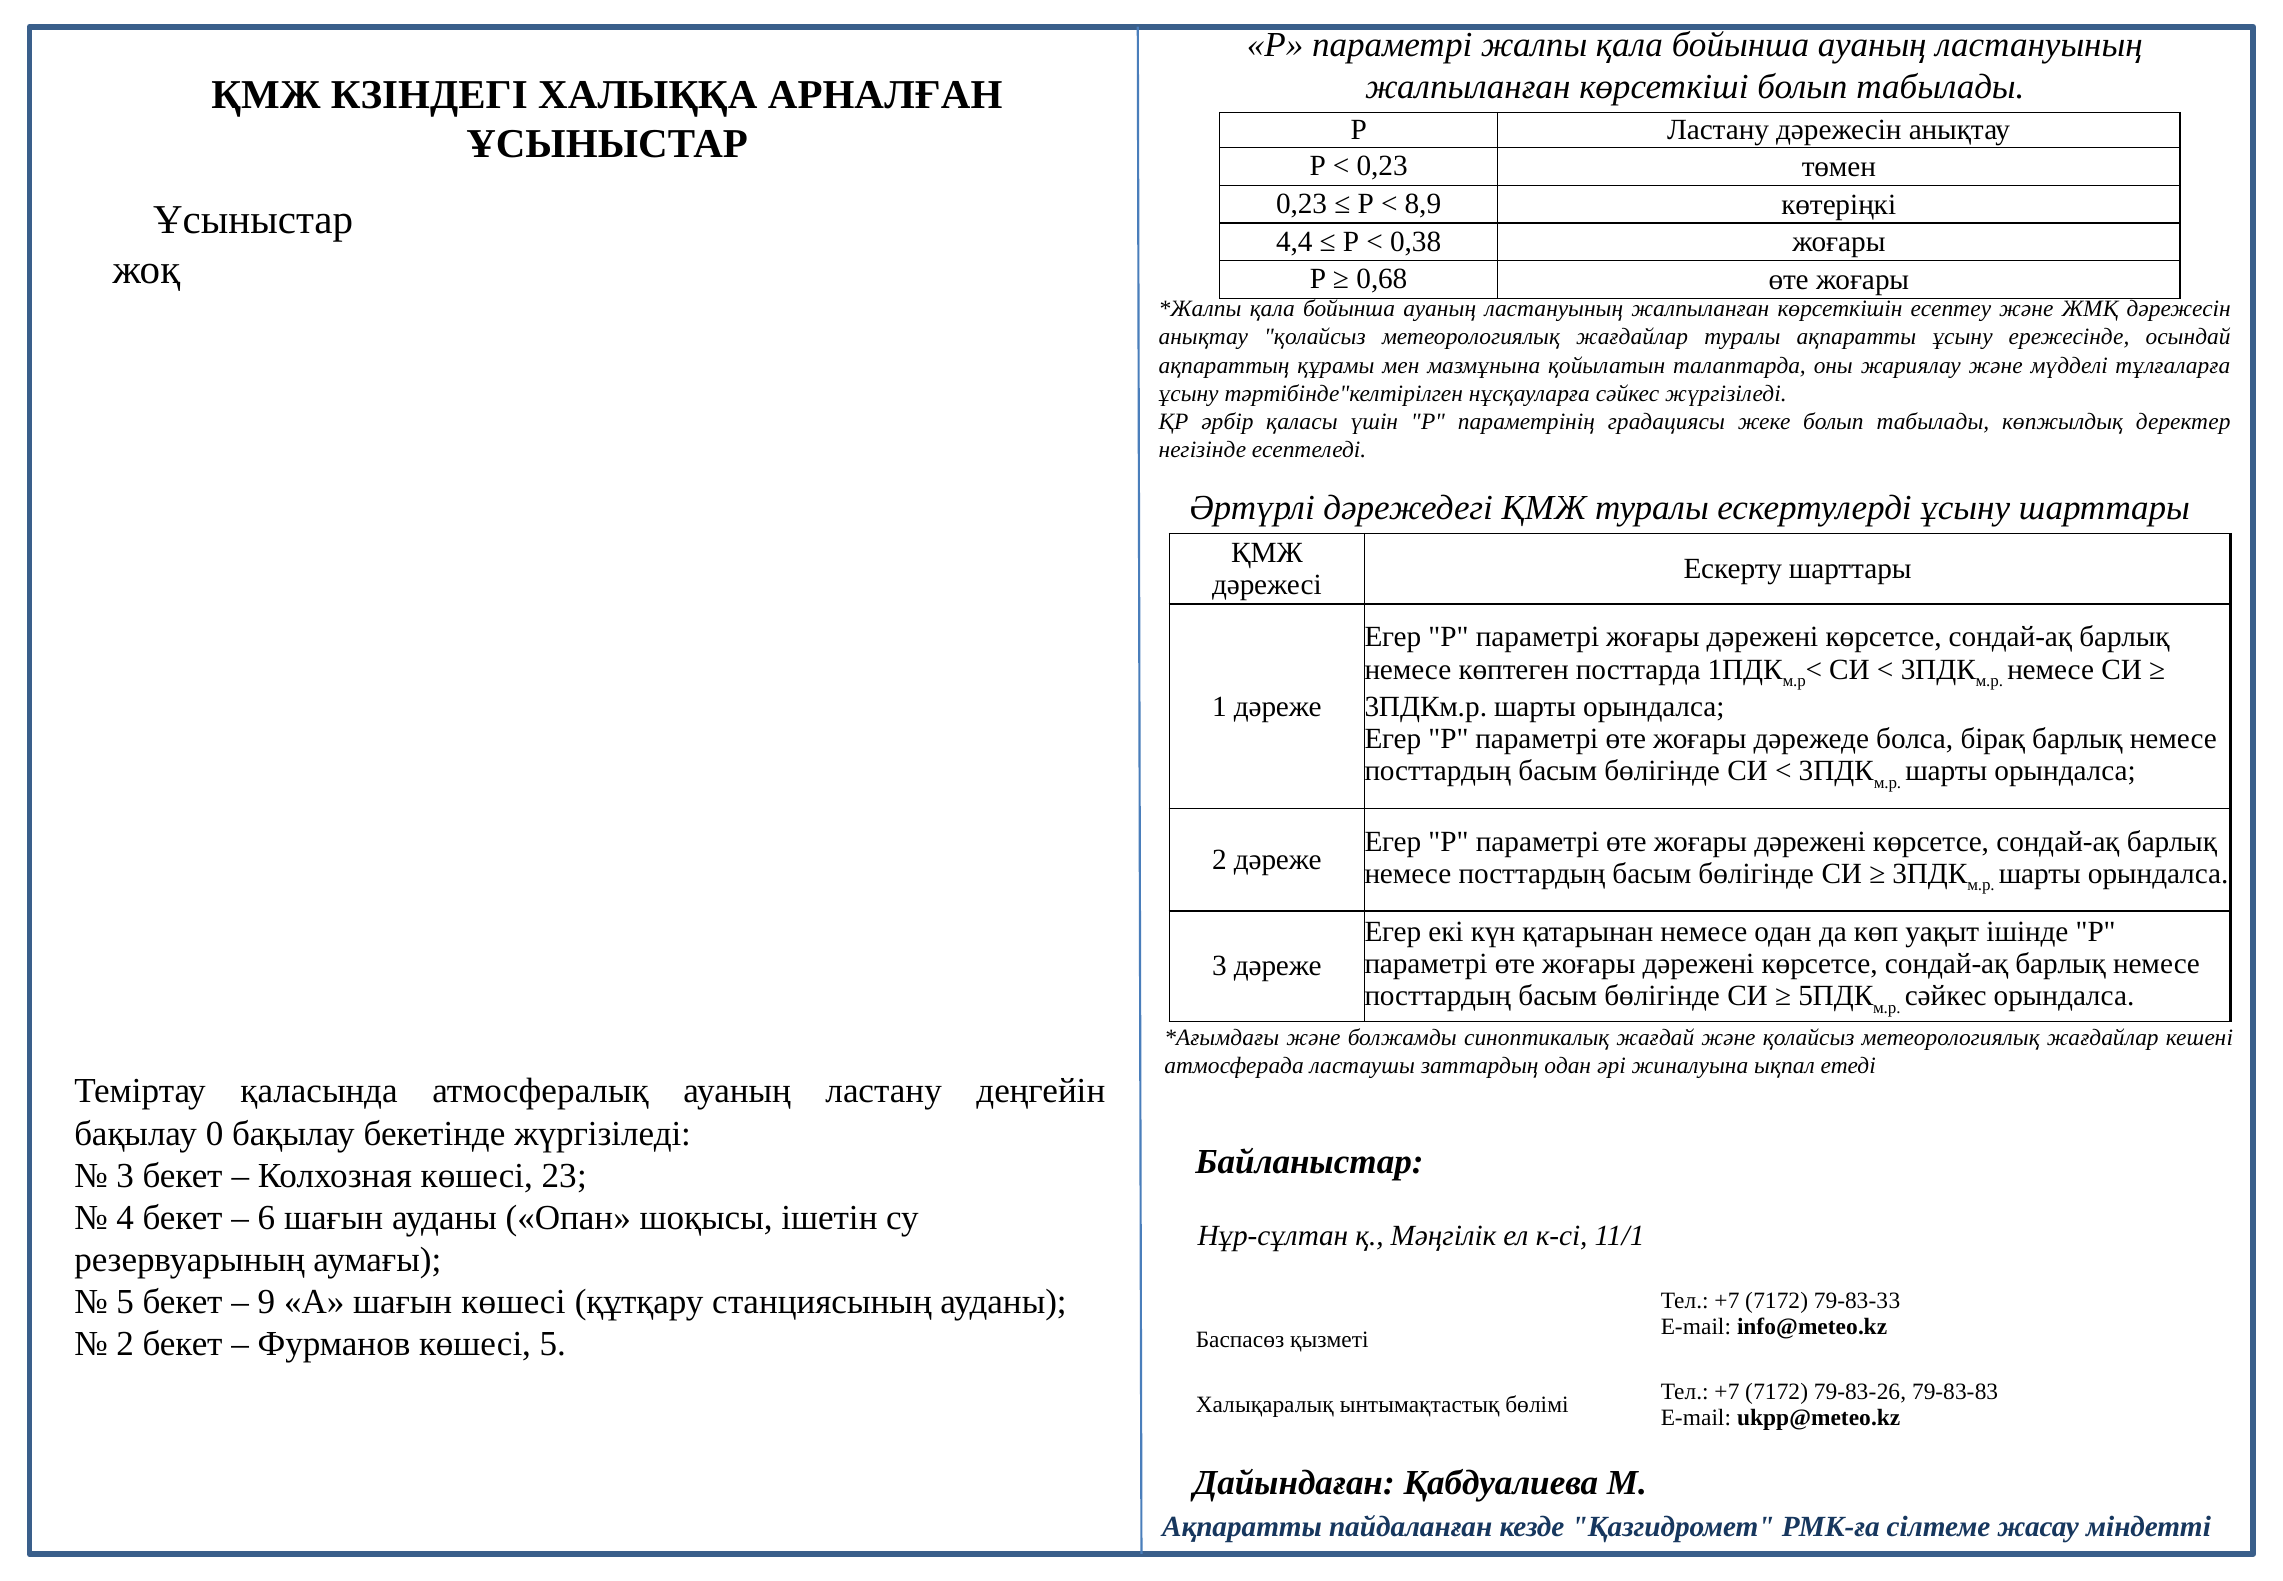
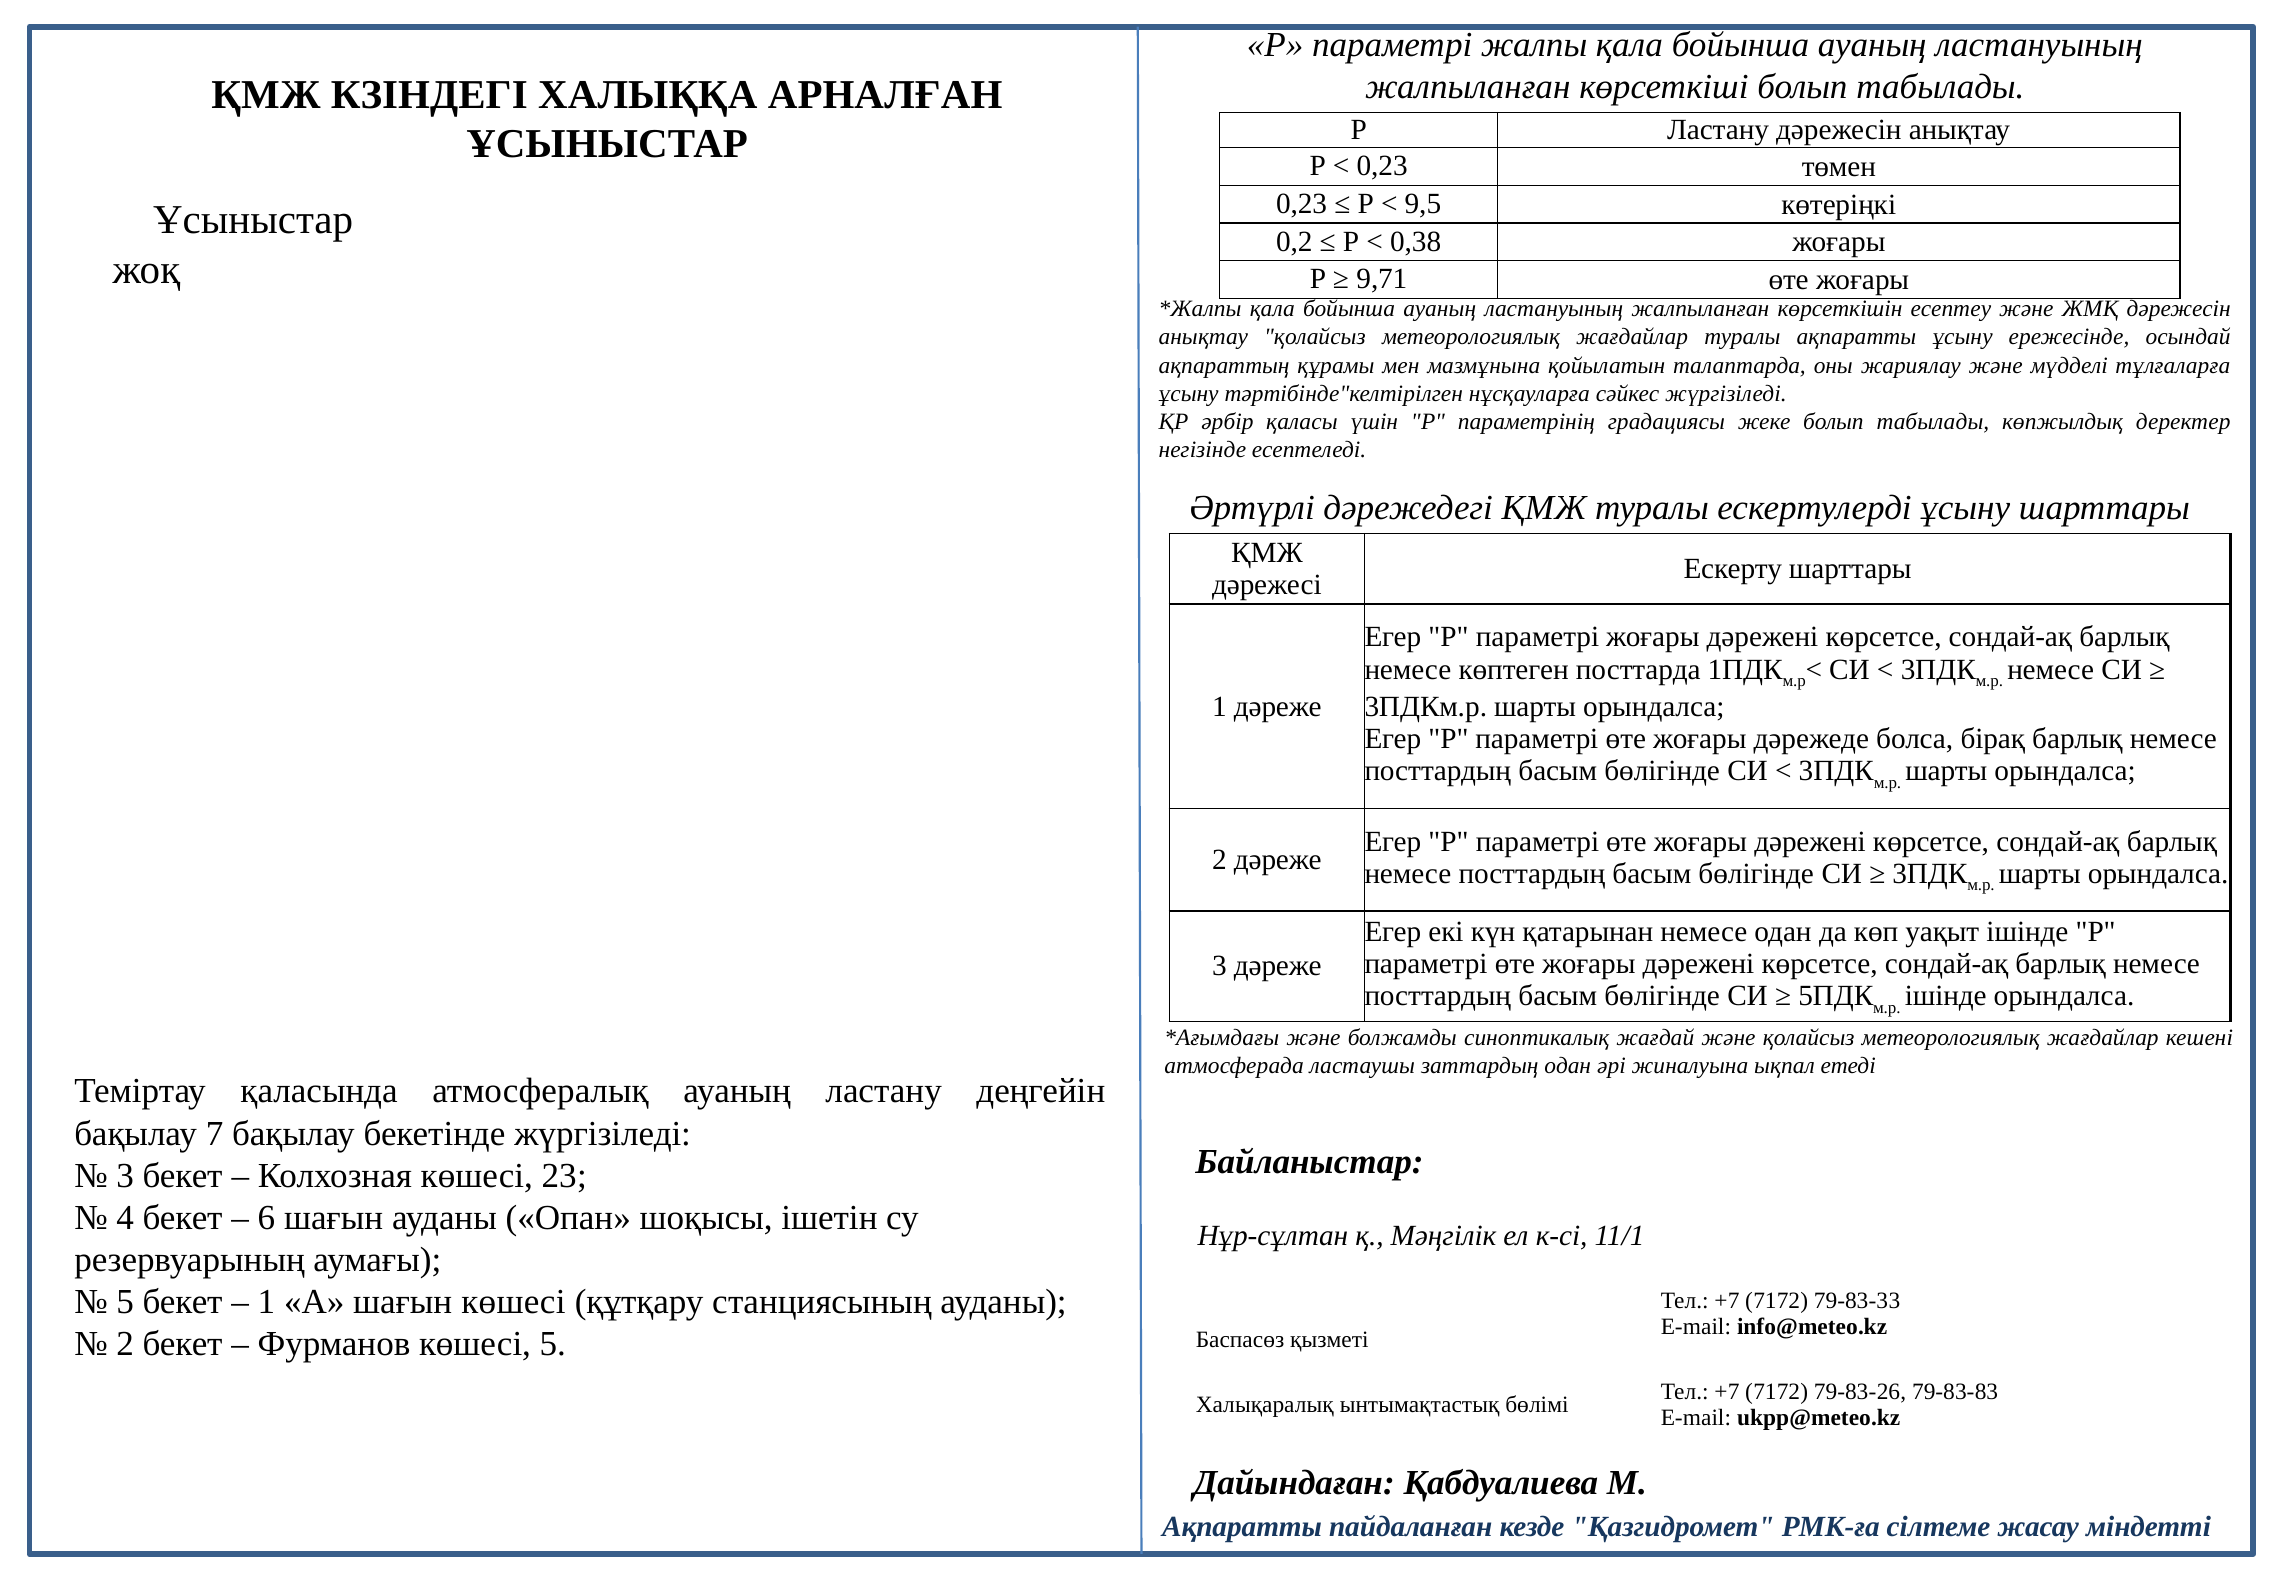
8,9: 8,9 -> 9,5 (1423, 204)
4,4: 4,4 -> 0,2 (1294, 242)
0,68: 0,68 -> 9,71 (1382, 279)
сәйкес: сәйкес -> ішінде (1946, 996)
0: 0 -> 7 (215, 1133)
9: 9 -> 1 (266, 1302)
